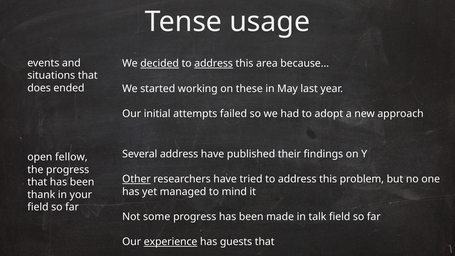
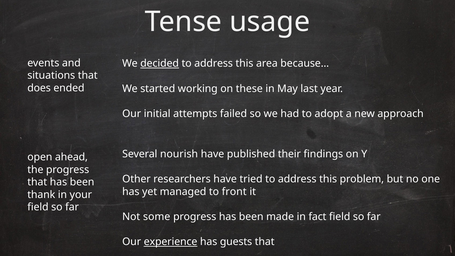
address underline: present -> none (214, 64)
Several address: address -> nourish (179, 154)
fellow: fellow -> ahead (71, 157)
Other underline: present -> none (136, 179)
mind: mind -> front (234, 192)
talk: talk -> fact (317, 217)
